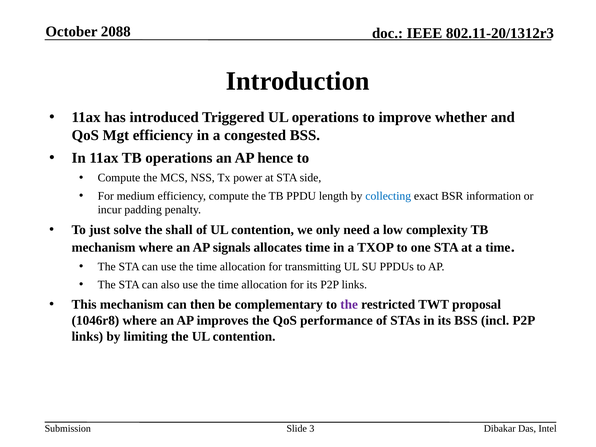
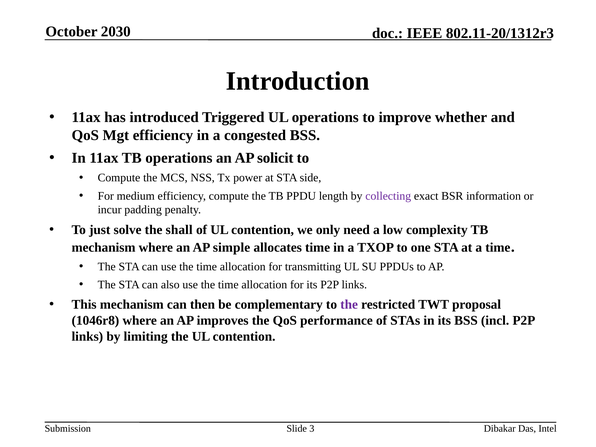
2088: 2088 -> 2030 (116, 32)
hence: hence -> solicit (275, 158)
collecting colour: blue -> purple (388, 196)
signals: signals -> simple (232, 247)
